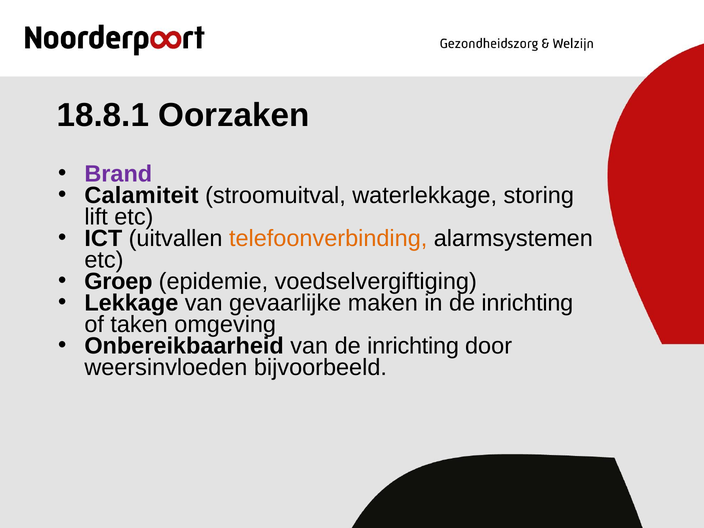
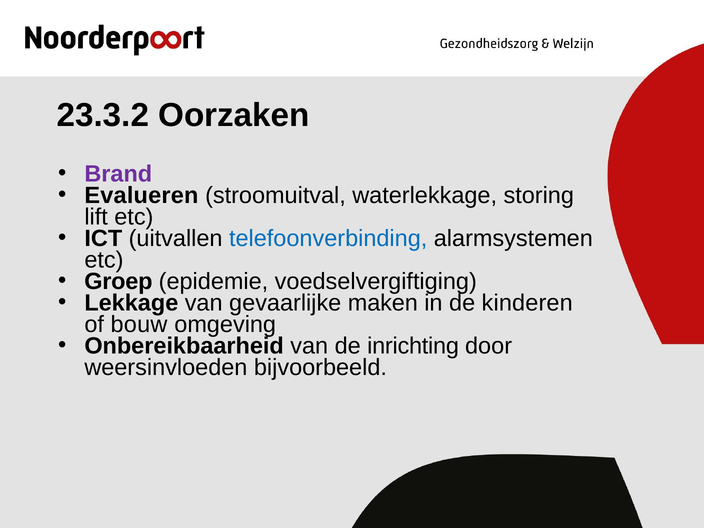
18.8.1: 18.8.1 -> 23.3.2 (103, 115)
Calamiteit: Calamiteit -> Evalueren (141, 195)
telefoonverbinding colour: orange -> blue (328, 238)
in de inrichting: inrichting -> kinderen (527, 303)
taken: taken -> bouw (139, 324)
